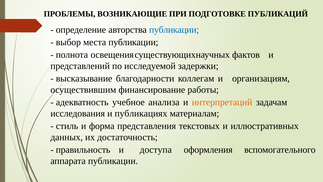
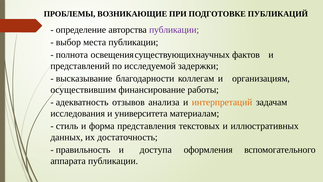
публикации colour: blue -> purple (174, 30)
учебное: учебное -> отзывов (128, 102)
публикациях: публикациях -> университета (141, 113)
